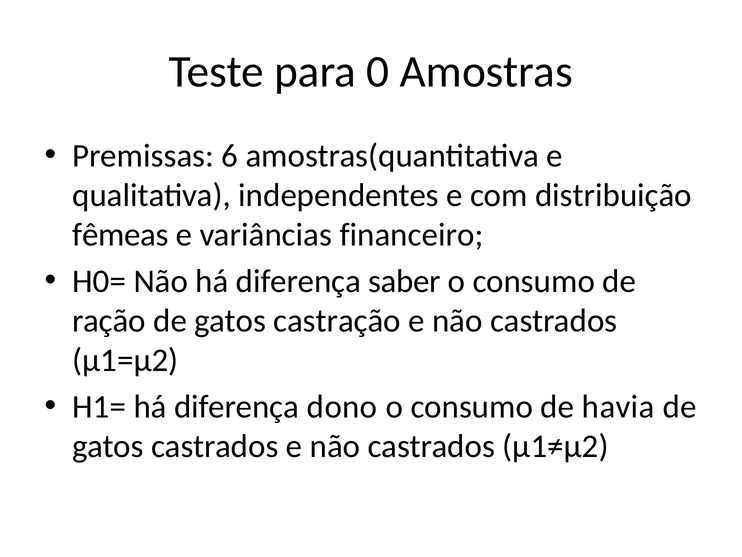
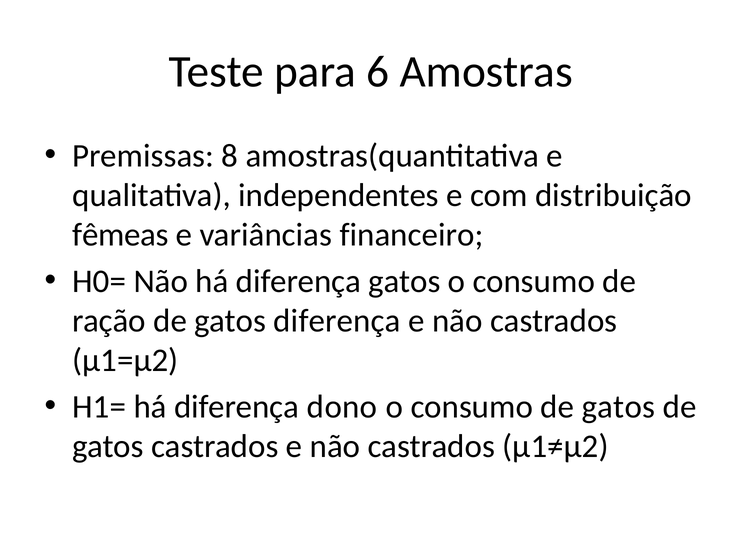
0: 0 -> 6 (378, 72)
6: 6 -> 8 (230, 156)
diferença saber: saber -> gatos (404, 281)
gatos castração: castração -> diferença (337, 321)
consumo de havia: havia -> gatos (618, 406)
